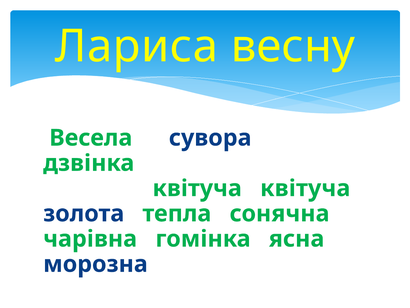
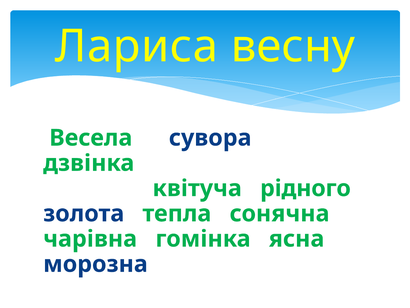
квітуча квітуча: квітуча -> рідного (305, 188)
